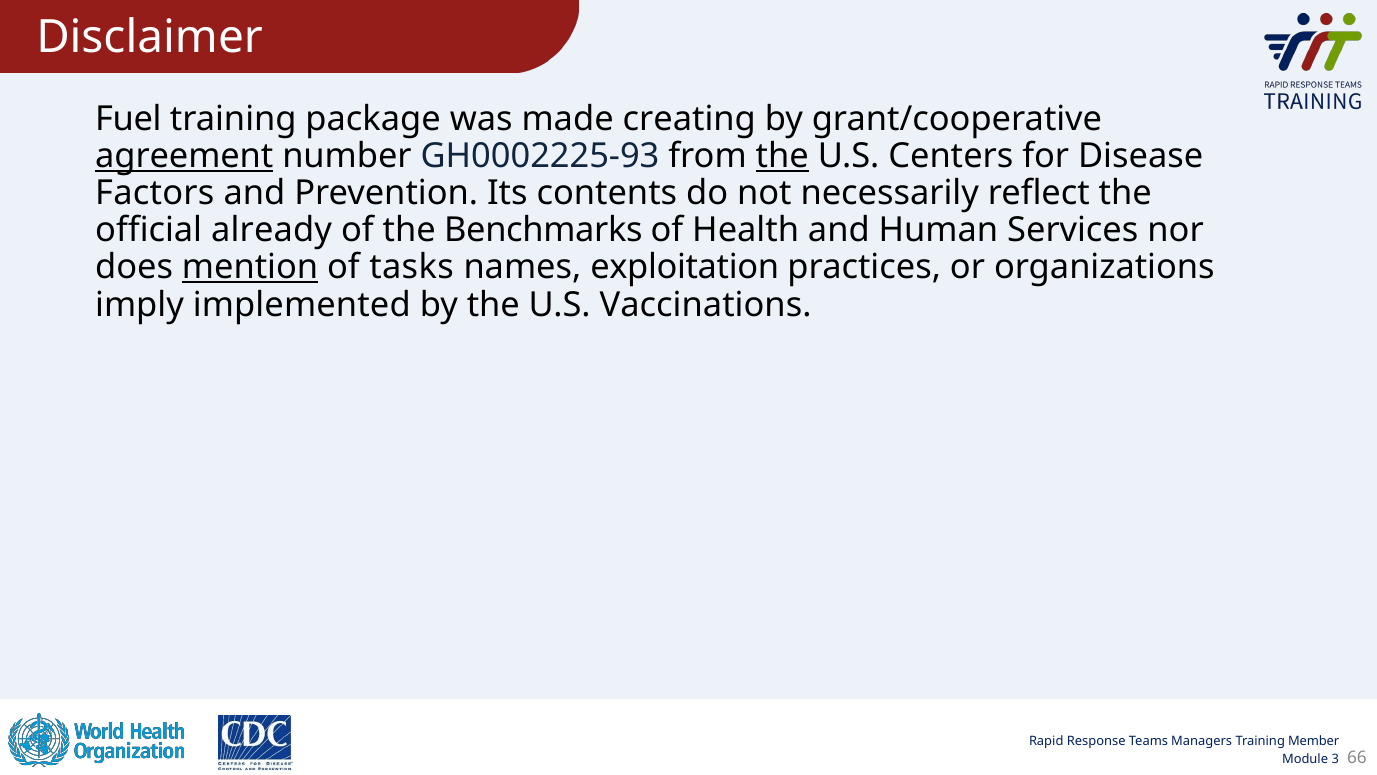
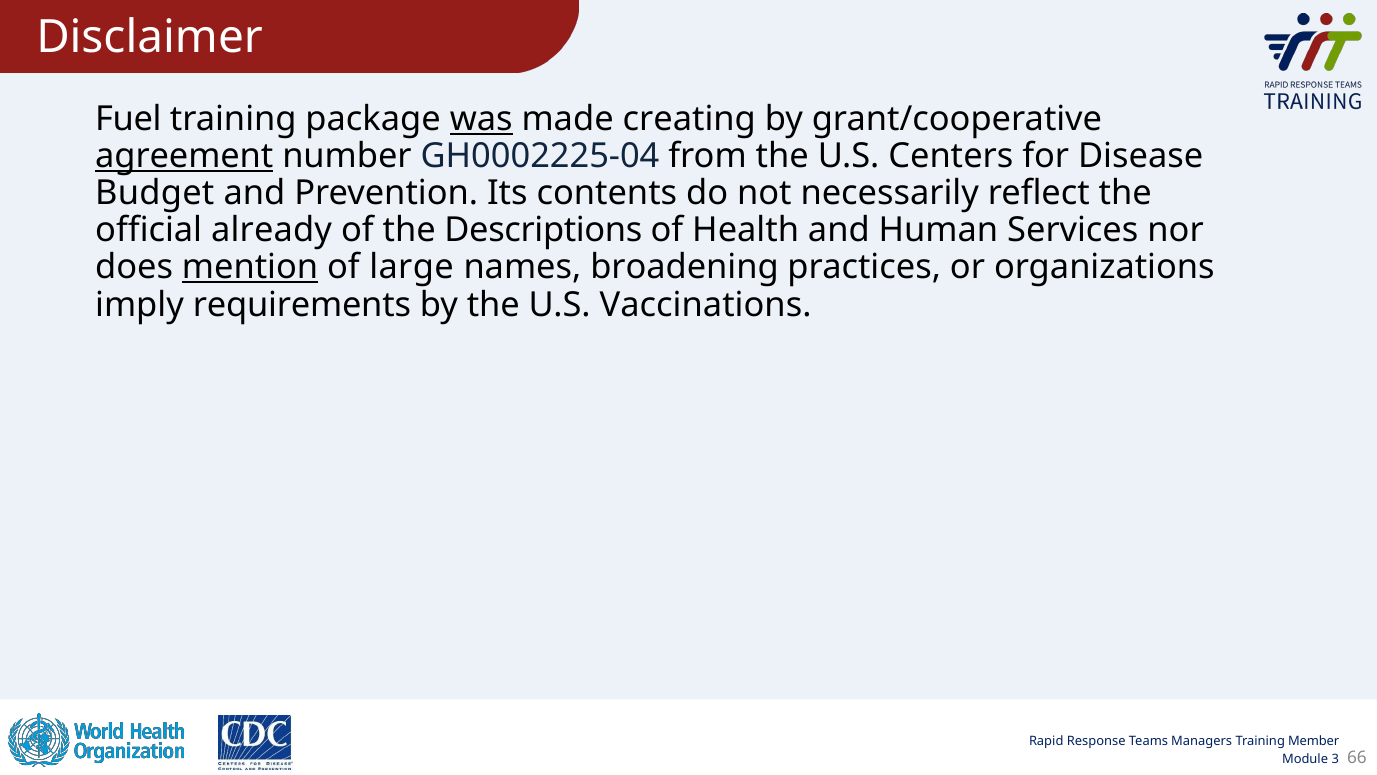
was underline: none -> present (481, 119)
GH0002225-93: GH0002225-93 -> GH0002225-04 (540, 156)
the underline: present -> none (782, 156)
Factors: Factors -> Budget (155, 193)
Benchmarks: Benchmarks -> Descriptions (543, 230)
tasks: tasks -> large (412, 267)
exploitation: exploitation -> broadening (685, 267)
implemented: implemented -> requirements (302, 305)
